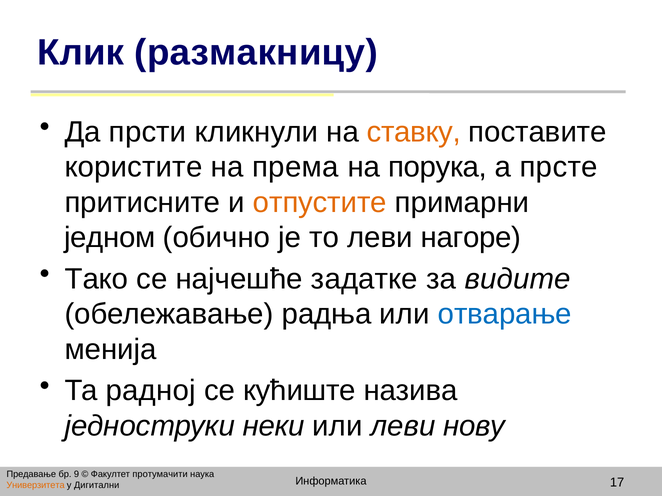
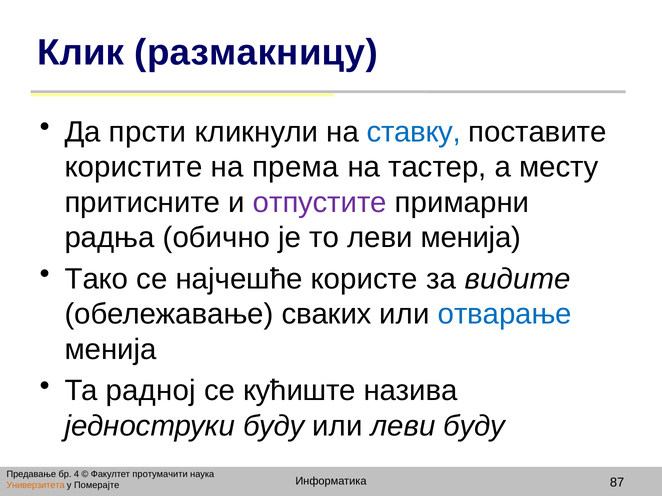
ставку colour: orange -> blue (414, 132)
порука: порука -> тастер (437, 167)
прсте: прсте -> месту (559, 167)
отпустите colour: orange -> purple (320, 203)
једном: једном -> радња (110, 238)
леви нагоре: нагоре -> менија (471, 238)
задатке: задатке -> користе (364, 279)
радња: радња -> сваких (327, 314)
једноструки неки: неки -> буду (274, 426)
леви нову: нову -> буду (474, 426)
9: 9 -> 4 (76, 475)
17: 17 -> 87 (617, 483)
Дигитални: Дигитални -> Померајте (97, 486)
